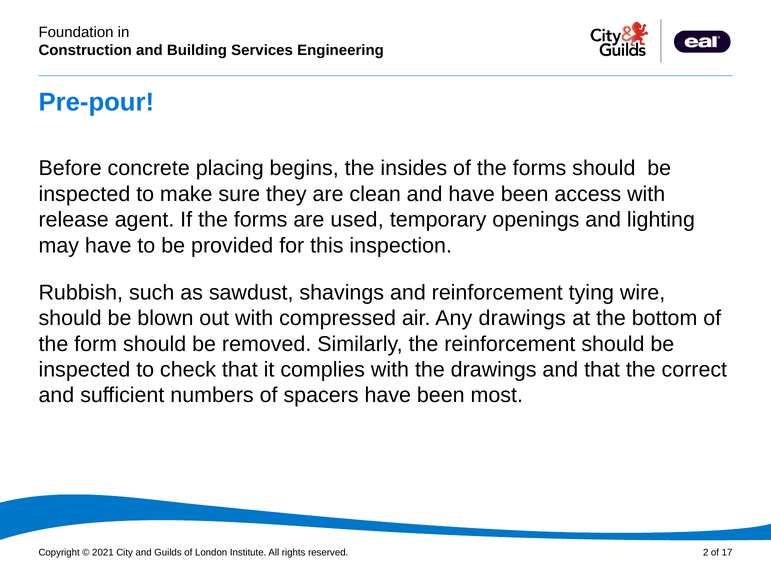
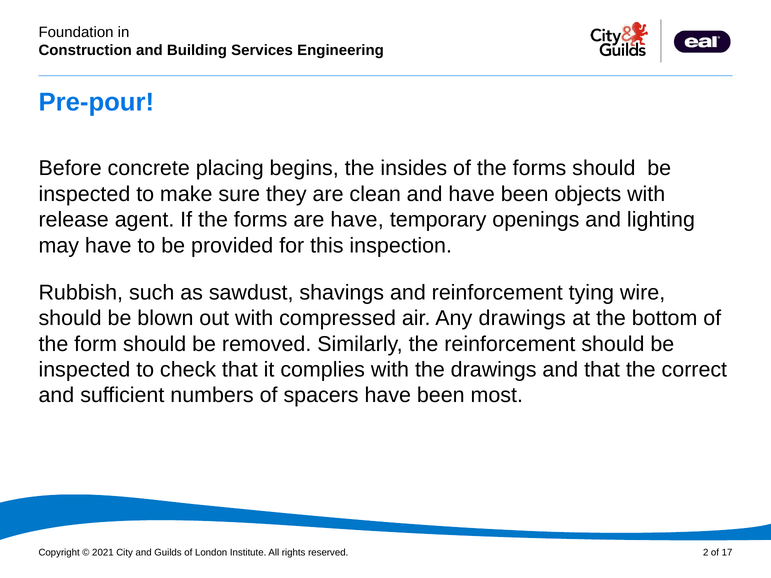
access: access -> objects (588, 194)
are used: used -> have (357, 220)
